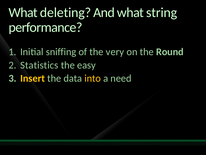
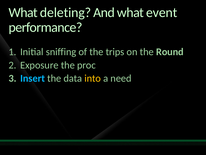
string: string -> event (162, 13)
very: very -> trips (115, 52)
Statistics: Statistics -> Exposure (39, 65)
easy: easy -> proc (86, 65)
Insert colour: yellow -> light blue (33, 78)
